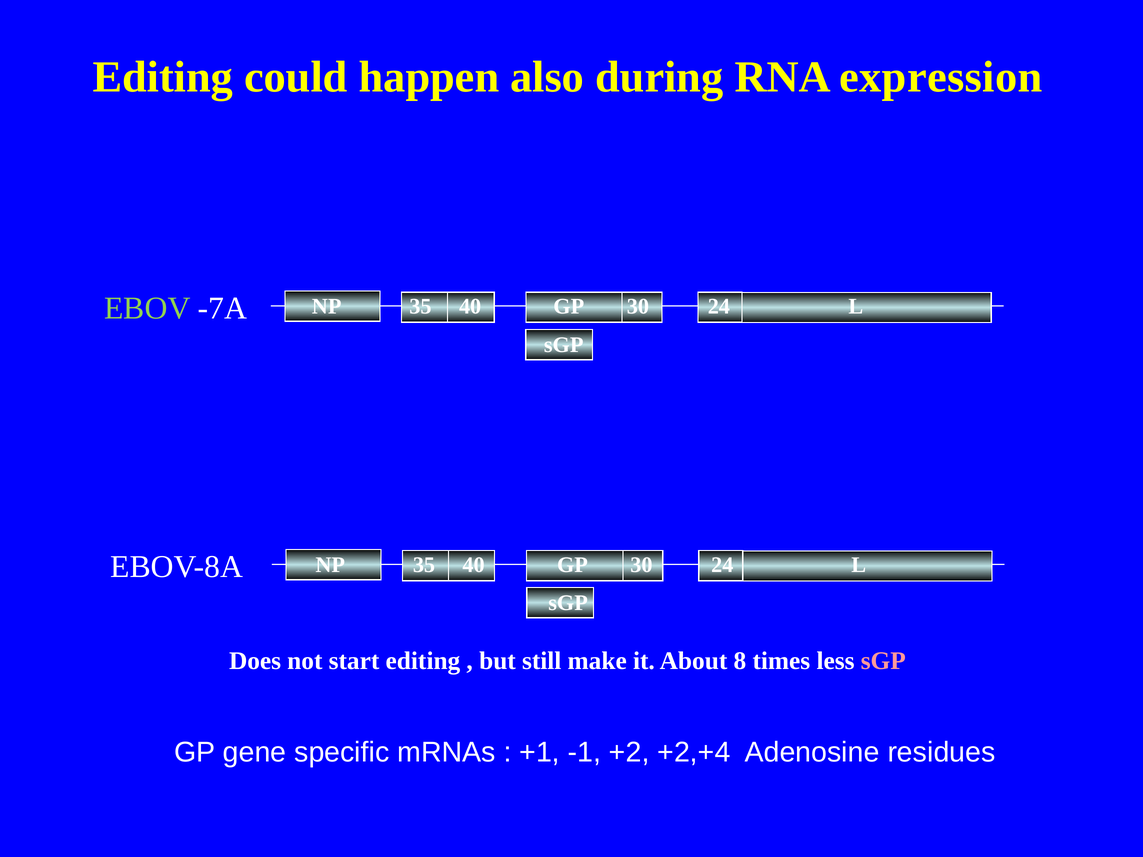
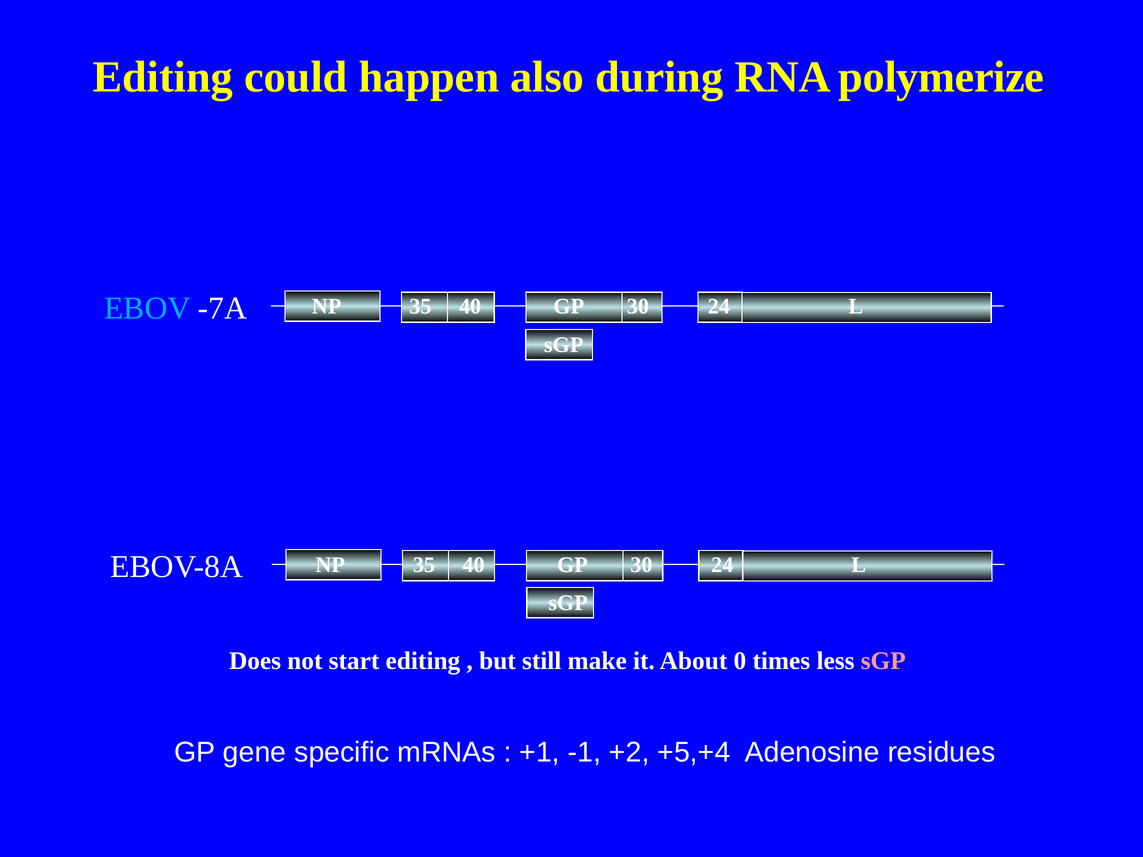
expression: expression -> polymerize (941, 77)
EBOV colour: light green -> light blue (147, 308)
8: 8 -> 0 (740, 661)
+2,+4: +2,+4 -> +5,+4 (694, 753)
